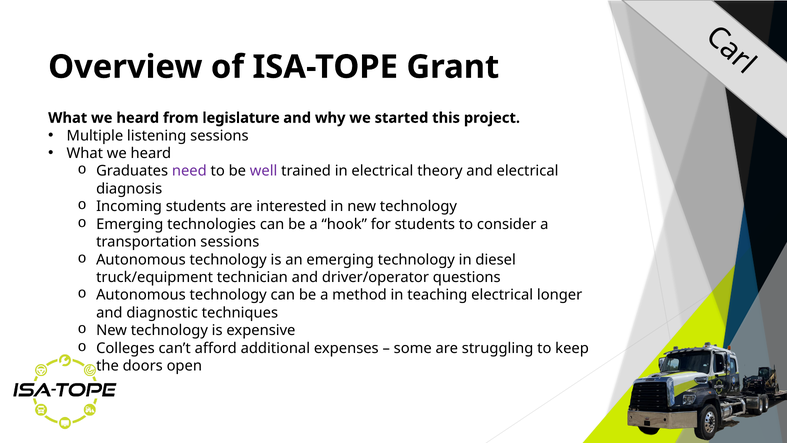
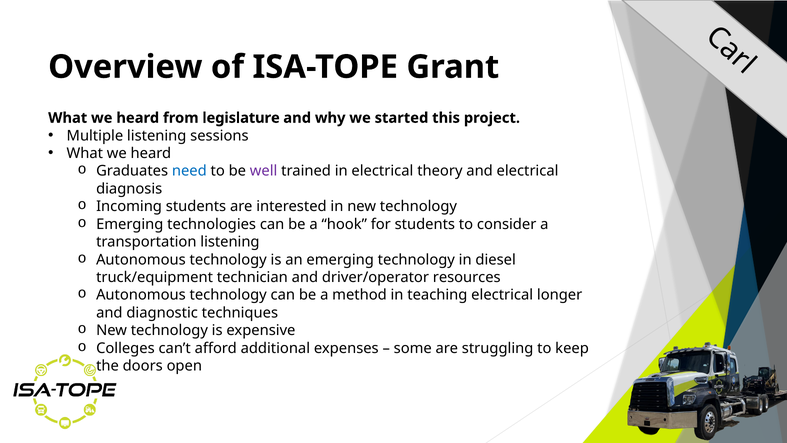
need colour: purple -> blue (189, 171)
transportation sessions: sessions -> listening (230, 242)
questions: questions -> resources (467, 277)
